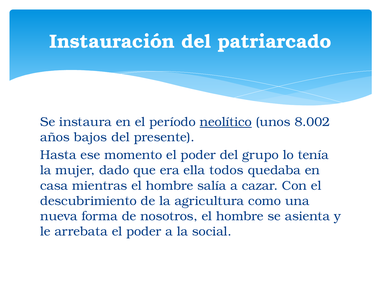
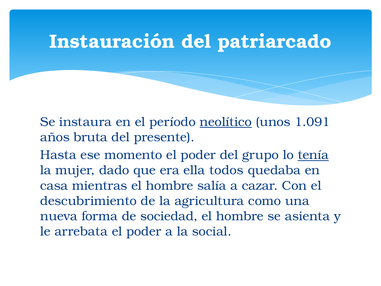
8.002: 8.002 -> 1.091 (312, 122)
bajos: bajos -> bruta (91, 137)
tenía underline: none -> present (313, 155)
nosotros: nosotros -> sociedad (169, 216)
